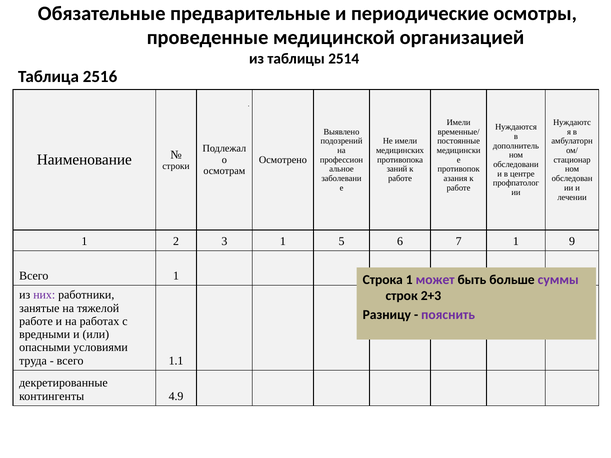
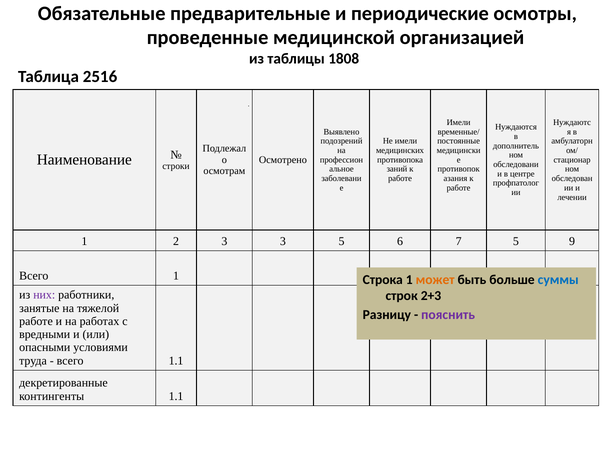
2514: 2514 -> 1808 (344, 59)
3 1: 1 -> 3 (283, 241)
7 1: 1 -> 5 (516, 241)
может colour: purple -> orange (435, 280)
суммы colour: purple -> blue (558, 280)
контингенты 4.9: 4.9 -> 1.1 (176, 396)
